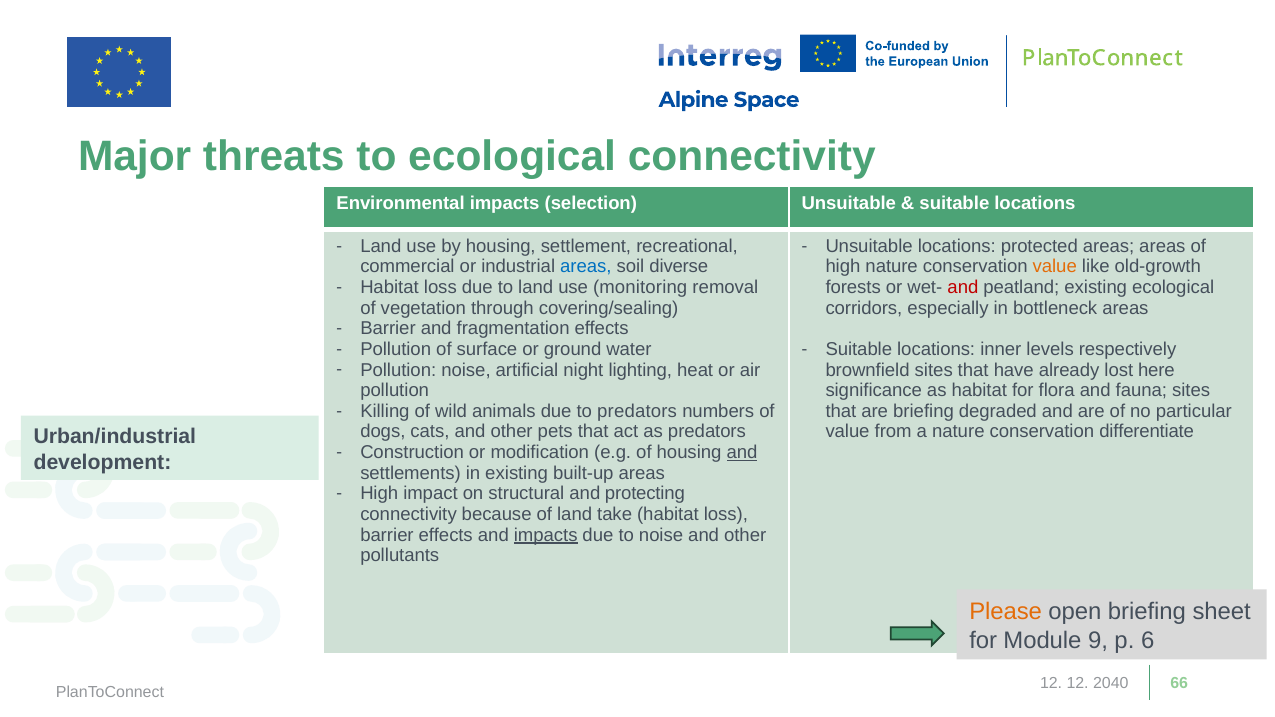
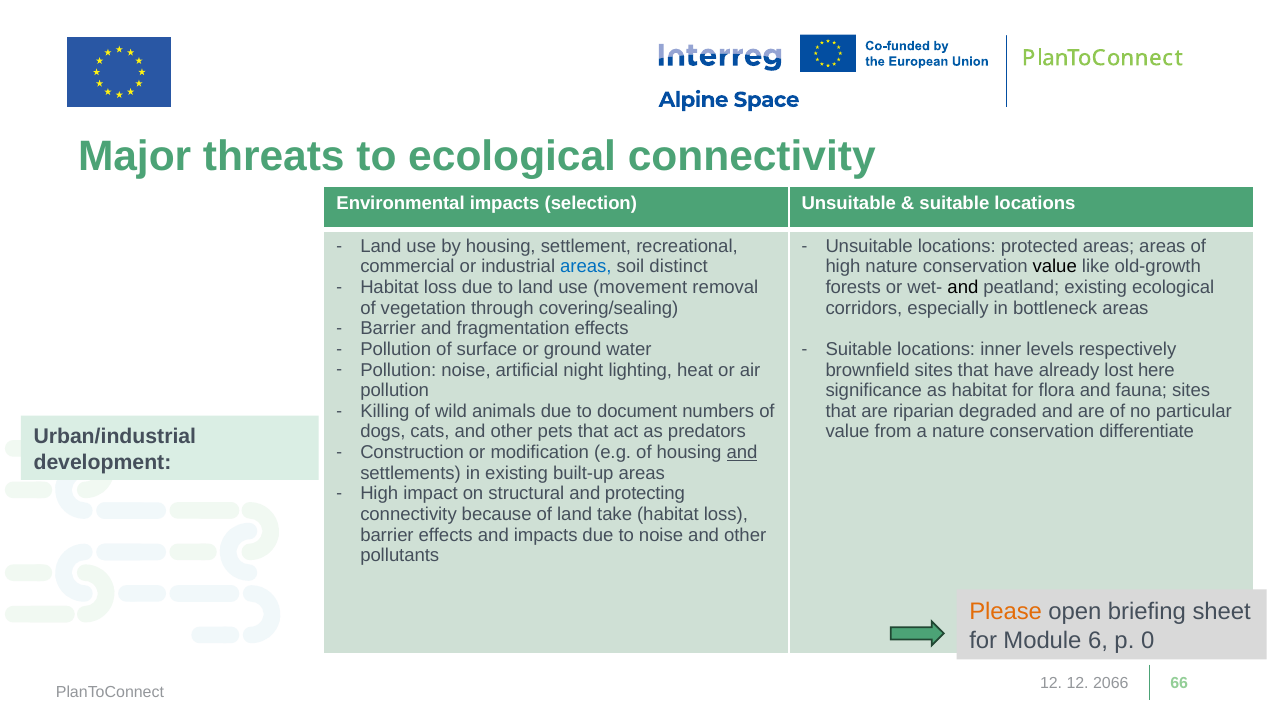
diverse: diverse -> distinct (679, 267)
value colour: orange -> black (1055, 267)
and colour: red -> black (963, 288)
monitoring: monitoring -> movement (640, 288)
are briefing: briefing -> riparian (924, 411)
to predators: predators -> document (637, 411)
impacts underline: present -> none (546, 535)
9: 9 -> 6 (1098, 641)
6: 6 -> 0 (1148, 641)
2040: 2040 -> 2066 (1111, 683)
